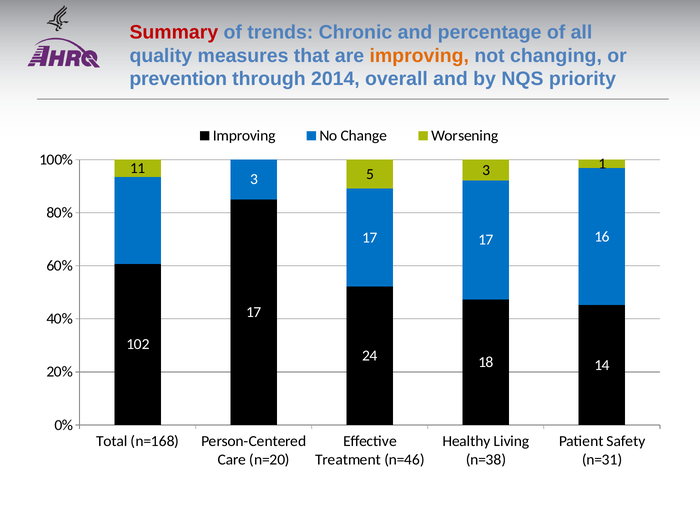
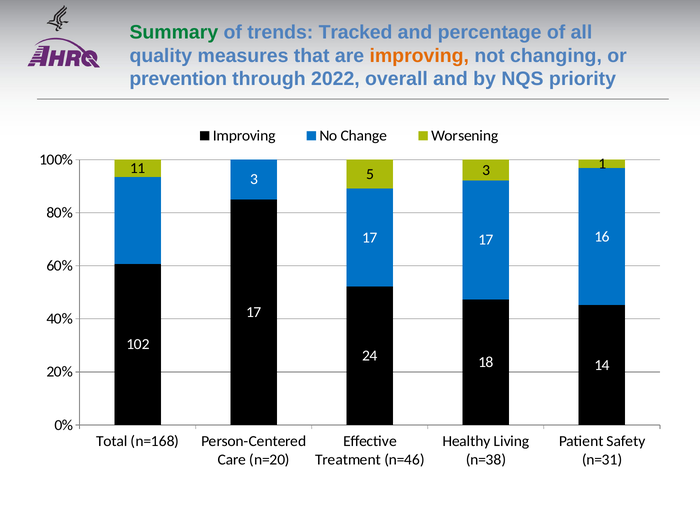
Summary colour: red -> green (174, 32)
Chronic: Chronic -> Tracked (356, 32)
2014: 2014 -> 2022 (335, 79)
